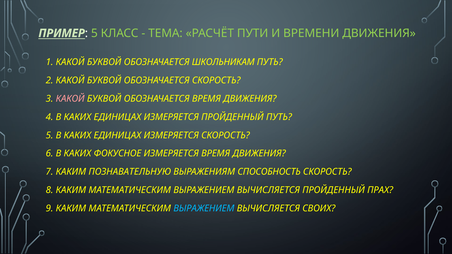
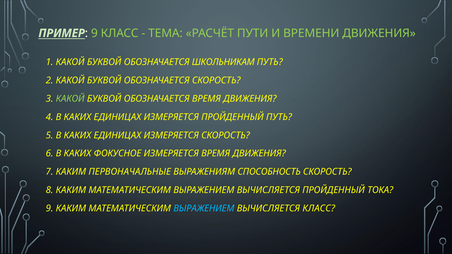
5: 5 -> 9 (94, 33)
КАКОЙ colour: pink -> light green (70, 99)
ПОЗНАВАТЕЛЬНУЮ: ПОЗНАВАТЕЛЬНУЮ -> ПЕРВОНАЧАЛЬНЫЕ (130, 172)
ПРАХ: ПРАХ -> ТОКА (380, 190)
ВЫЧИСЛЯЕТСЯ СВОИХ: СВОИХ -> КЛАСС (319, 209)
